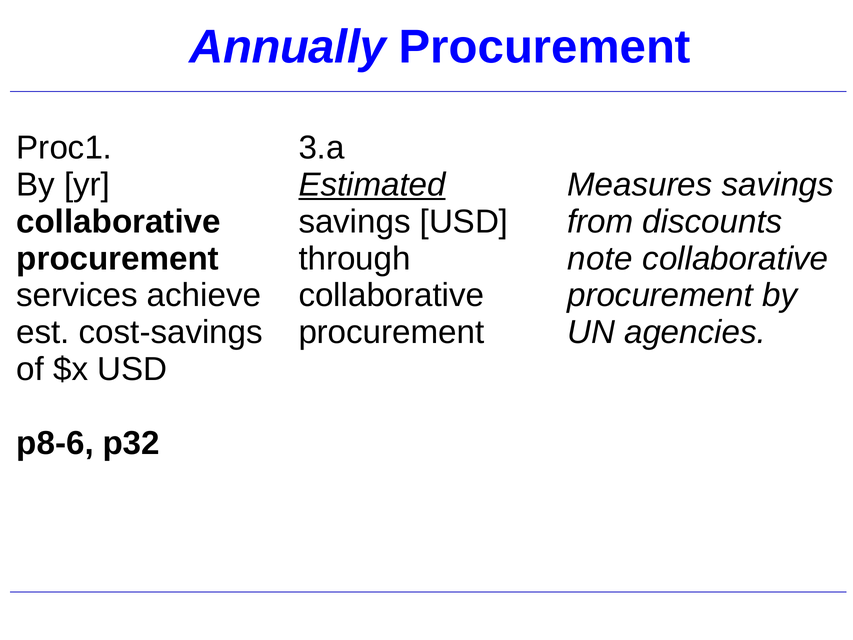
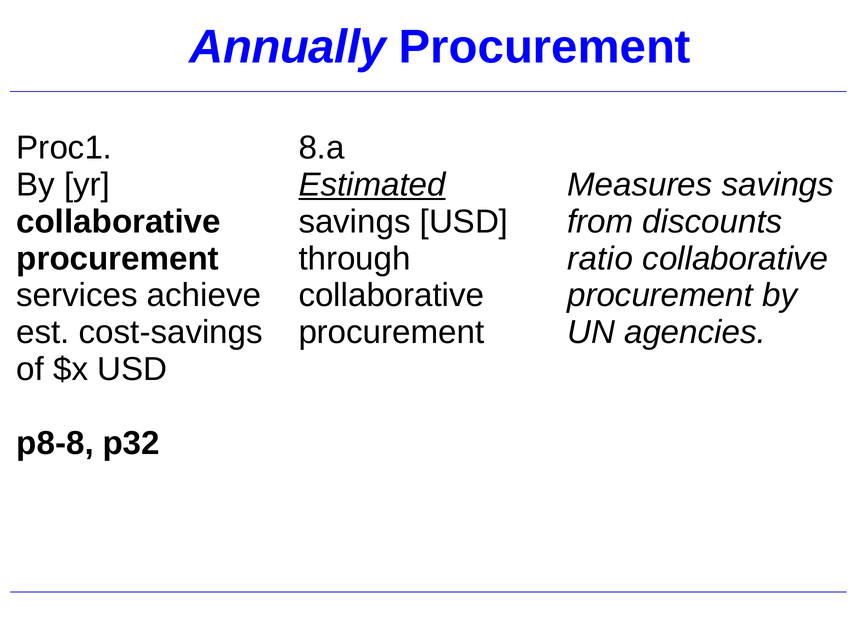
3.a: 3.a -> 8.a (322, 148)
note: note -> ratio (600, 258)
p8-6: p8-6 -> p8-8 (55, 443)
